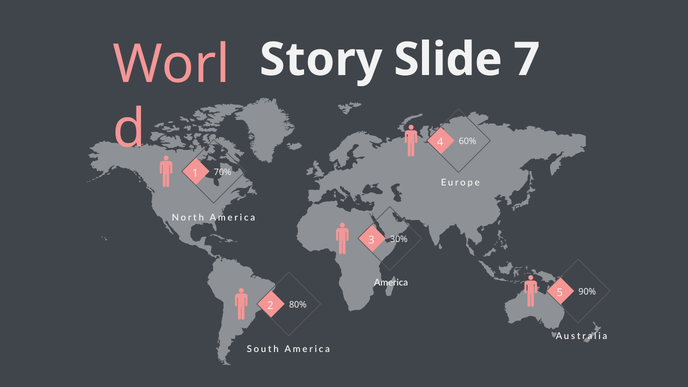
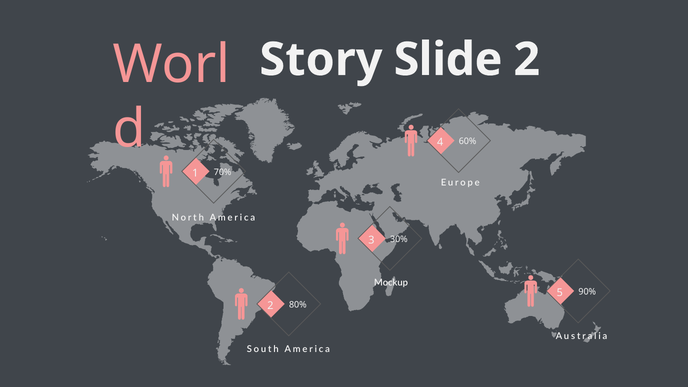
Slide 7: 7 -> 2 (527, 60)
America: America -> Mockup (391, 283)
